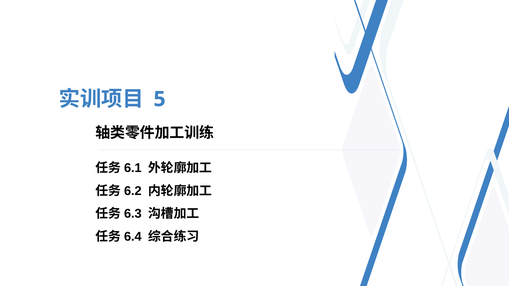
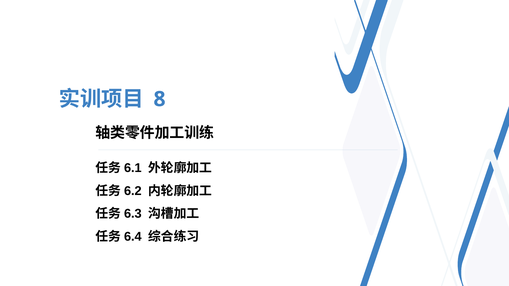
5: 5 -> 8 (160, 99)
